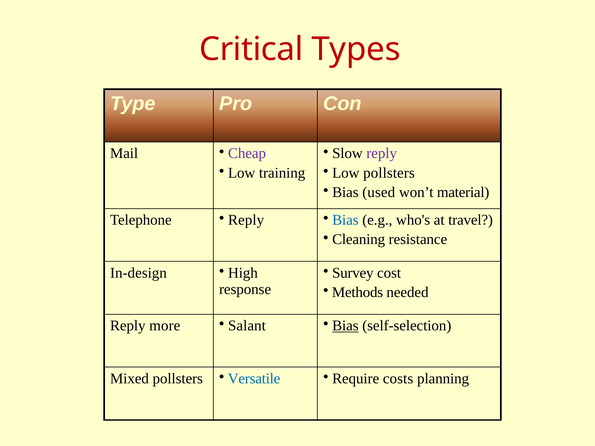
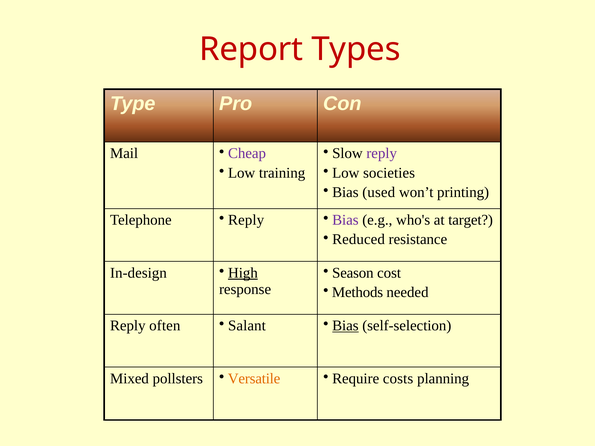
Critical: Critical -> Report (251, 49)
Low pollsters: pollsters -> societies (389, 173)
material: material -> printing (463, 192)
Bias colour: blue -> purple (345, 220)
travel: travel -> target (471, 220)
Cleaning: Cleaning -> Reduced (359, 240)
Survey: Survey -> Season (353, 273)
High underline: none -> present (243, 273)
more: more -> often (165, 326)
Versatile colour: blue -> orange (254, 379)
